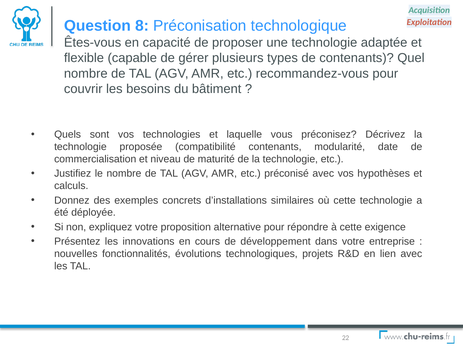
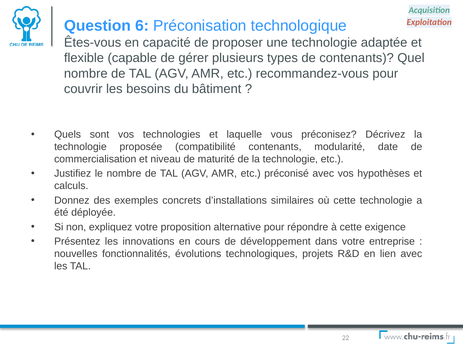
8: 8 -> 6 (142, 26)
